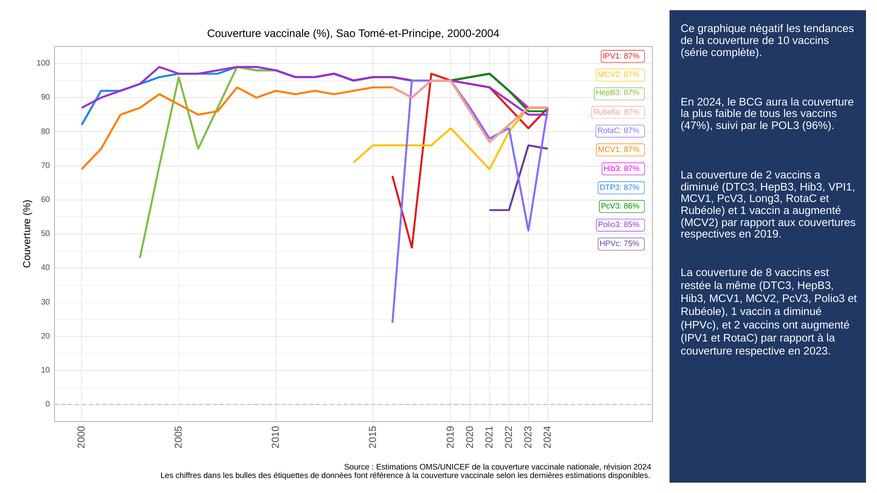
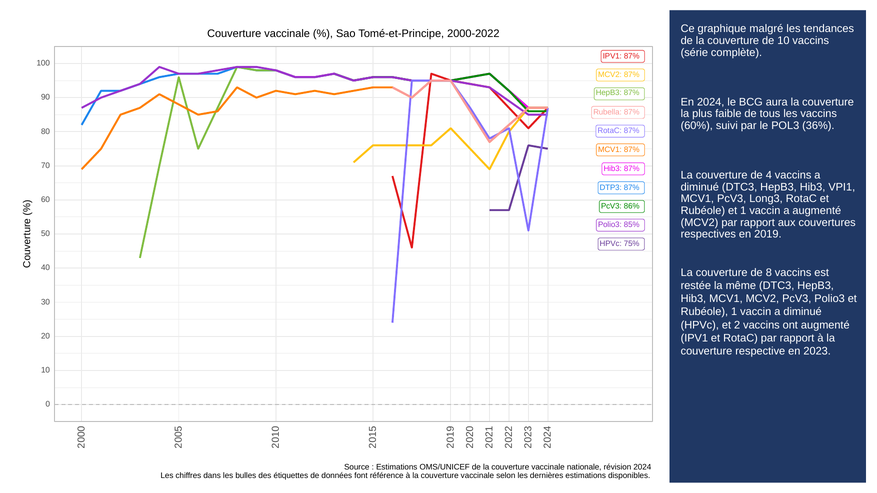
négatif: négatif -> malgré (766, 29)
2000-2004: 2000-2004 -> 2000-2022 (473, 34)
47%: 47% -> 60% (697, 126)
96%: 96% -> 36% (818, 126)
de 2: 2 -> 4 (769, 175)
